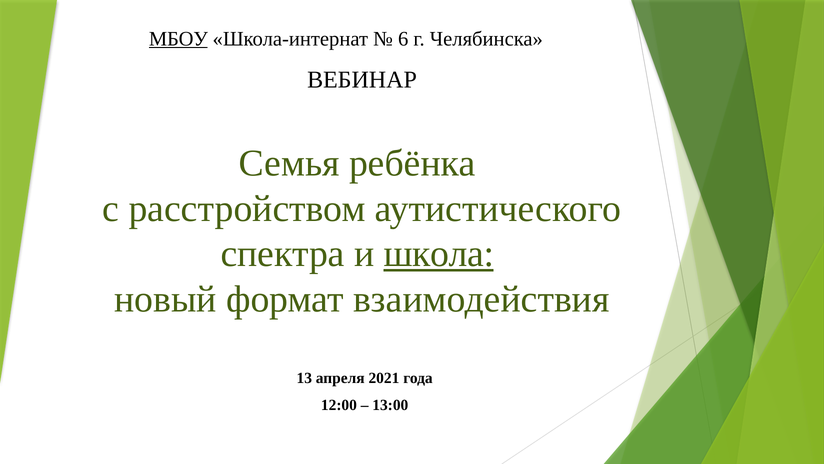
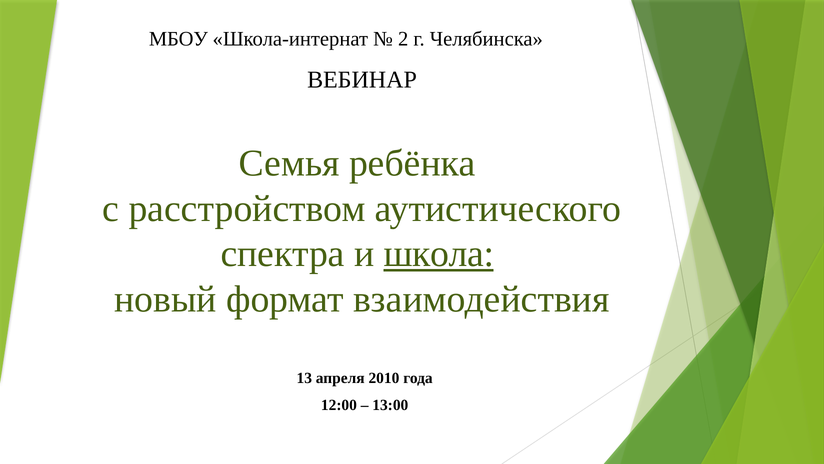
МБОУ underline: present -> none (178, 39)
6: 6 -> 2 (403, 39)
2021: 2021 -> 2010 (384, 378)
